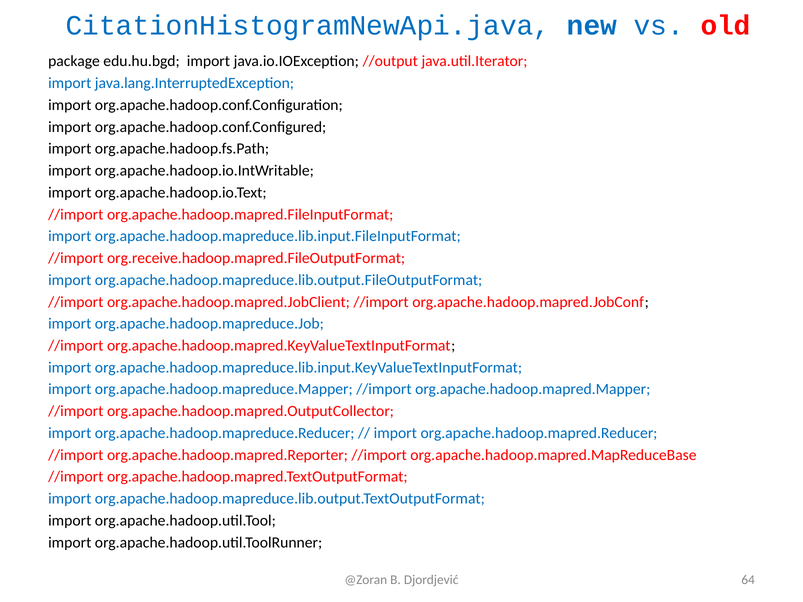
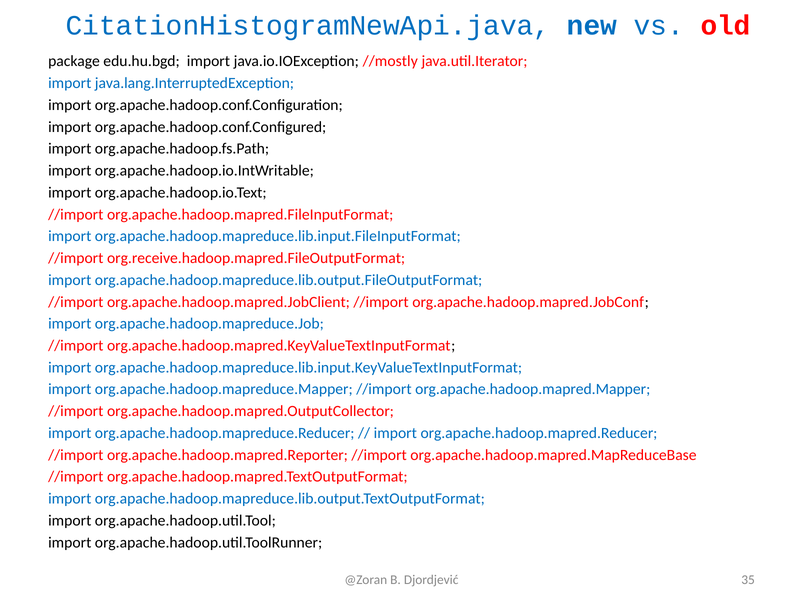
//output: //output -> //mostly (390, 61)
64: 64 -> 35 (748, 580)
